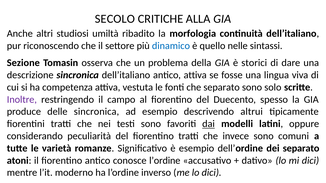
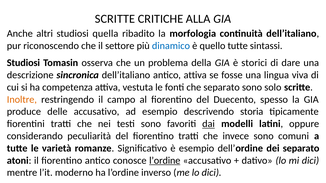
SECOLO: SECOLO -> SCRITTE (115, 19)
umiltà: umiltà -> quella (105, 34)
quello nelle: nelle -> tutte (238, 46)
Sezione: Sezione -> Studiosi (23, 63)
Inoltre colour: purple -> orange (22, 100)
delle sincronica: sincronica -> accusativo (97, 112)
altrui: altrui -> storia (252, 112)
l’ordine underline: none -> present (165, 161)
